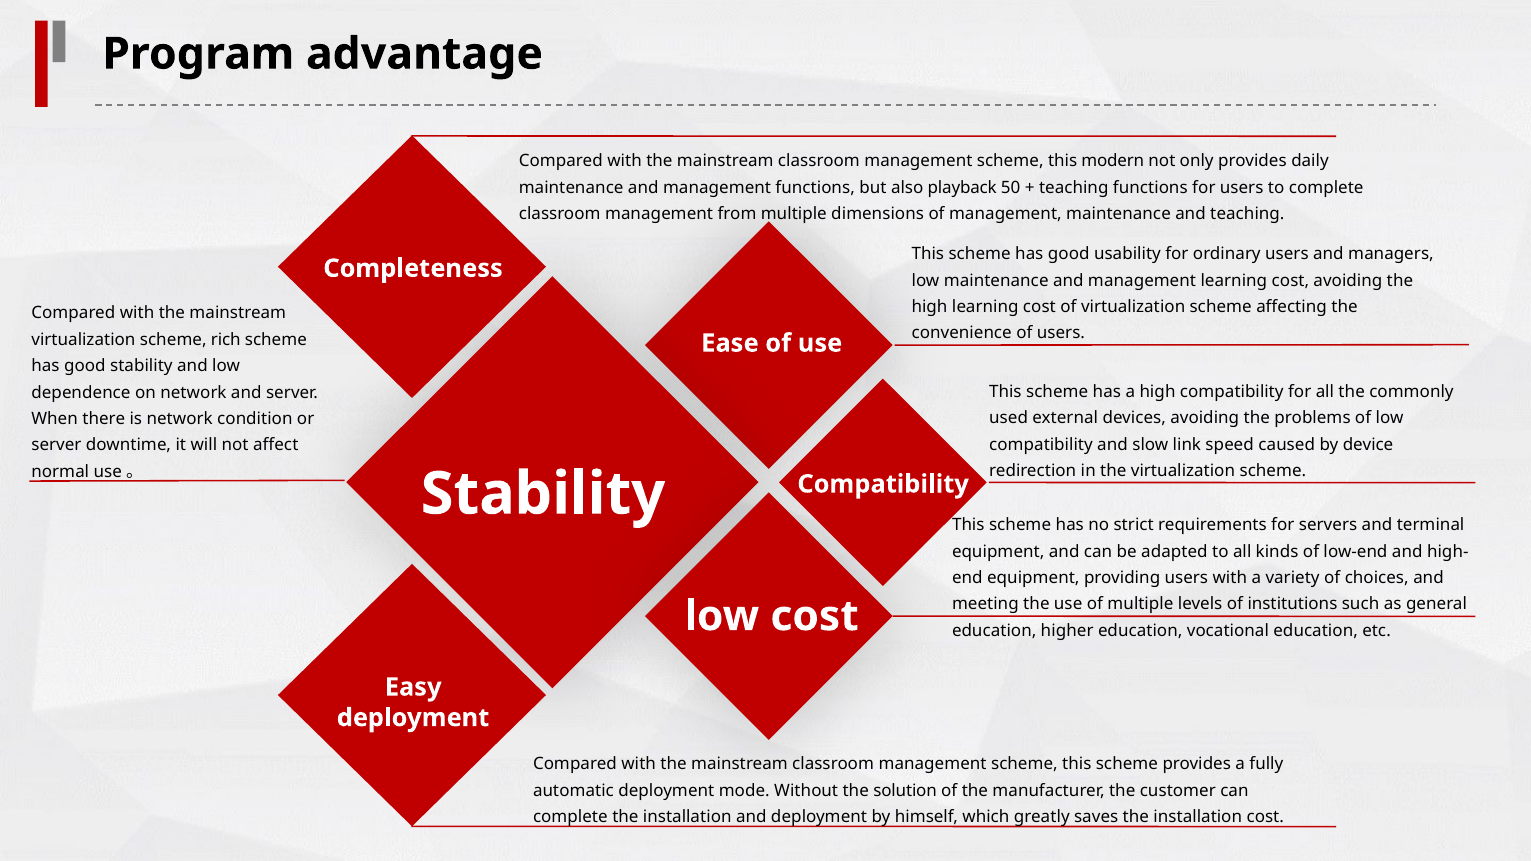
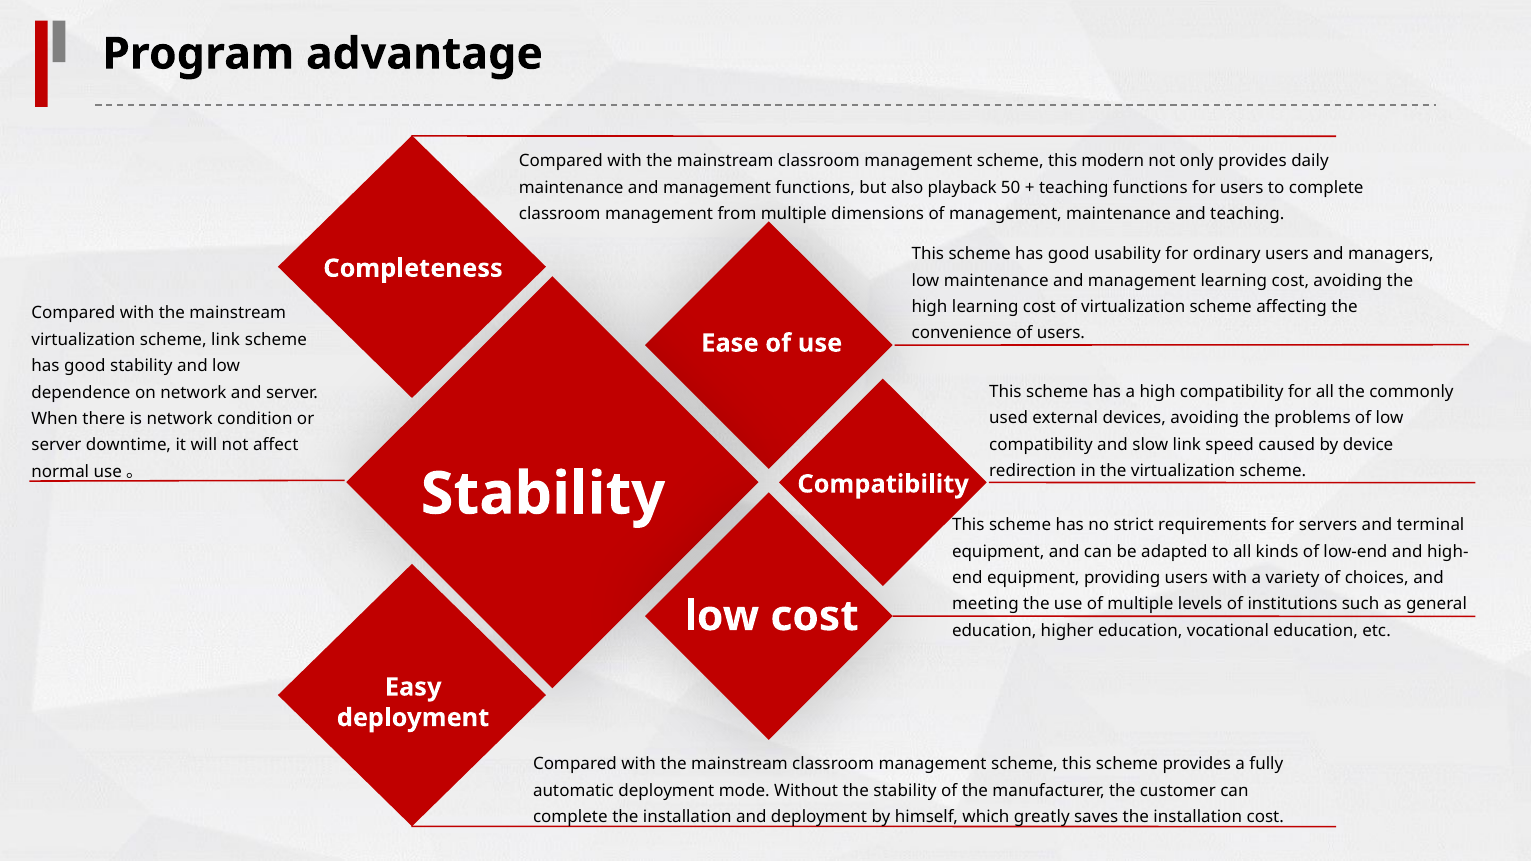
scheme rich: rich -> link (226, 340)
the solution: solution -> stability (905, 791)
